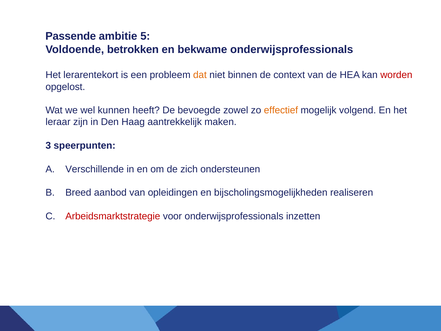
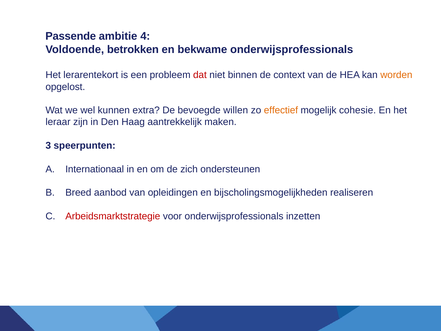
5: 5 -> 4 (145, 36)
dat colour: orange -> red (200, 75)
worden colour: red -> orange (396, 75)
heeft: heeft -> extra (146, 110)
zowel: zowel -> willen (236, 110)
volgend: volgend -> cohesie (358, 110)
Verschillende: Verschillende -> Internationaal (95, 169)
